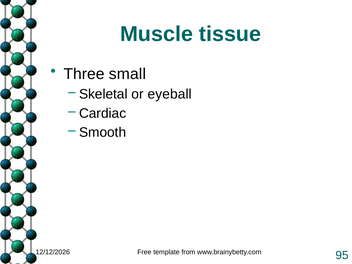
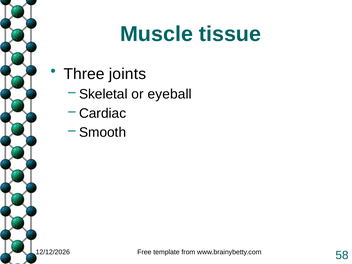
small: small -> joints (127, 74)
95: 95 -> 58 (342, 255)
